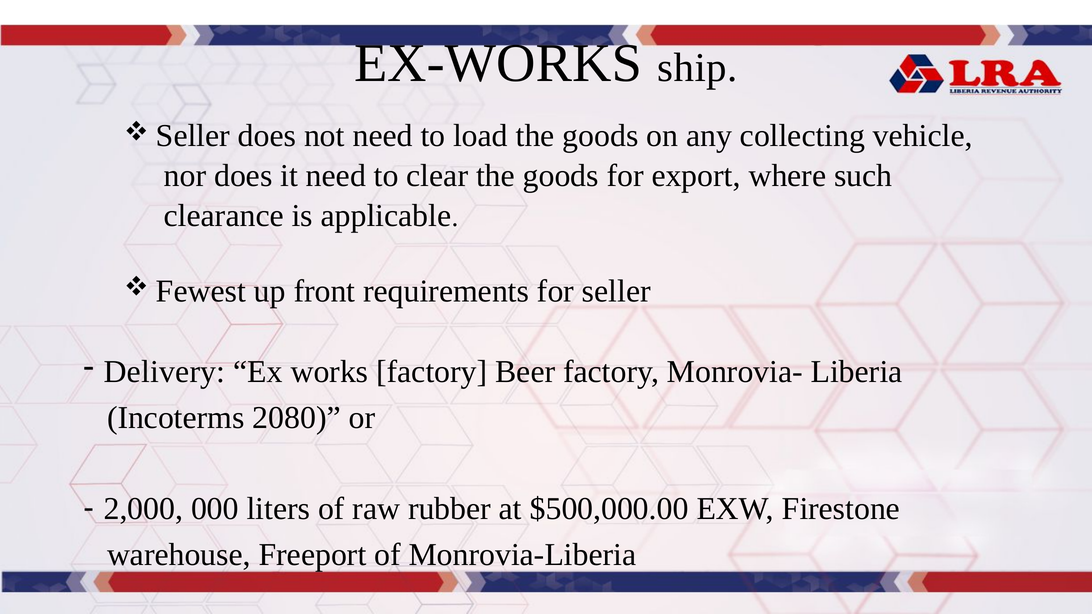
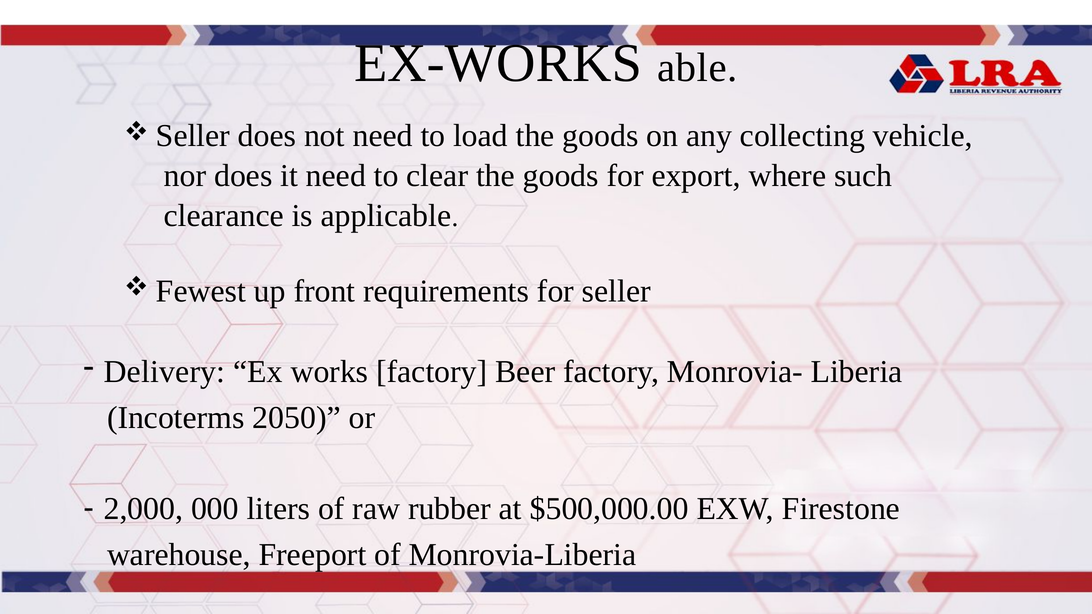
ship: ship -> able (697, 68)
2080: 2080 -> 2050 (297, 418)
